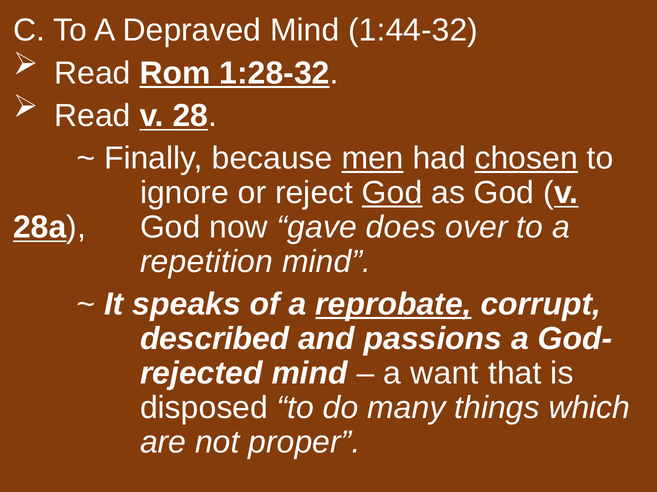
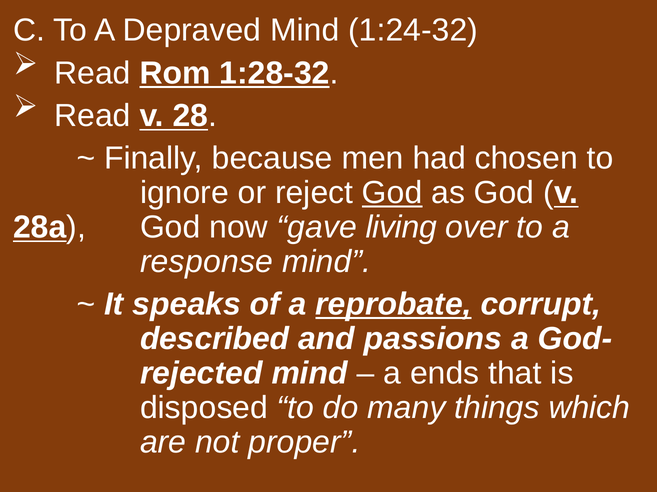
1:44-32: 1:44-32 -> 1:24-32 (413, 30)
men underline: present -> none (373, 159)
chosen underline: present -> none (526, 159)
does: does -> living (401, 228)
repetition: repetition -> response (207, 262)
want: want -> ends (445, 374)
